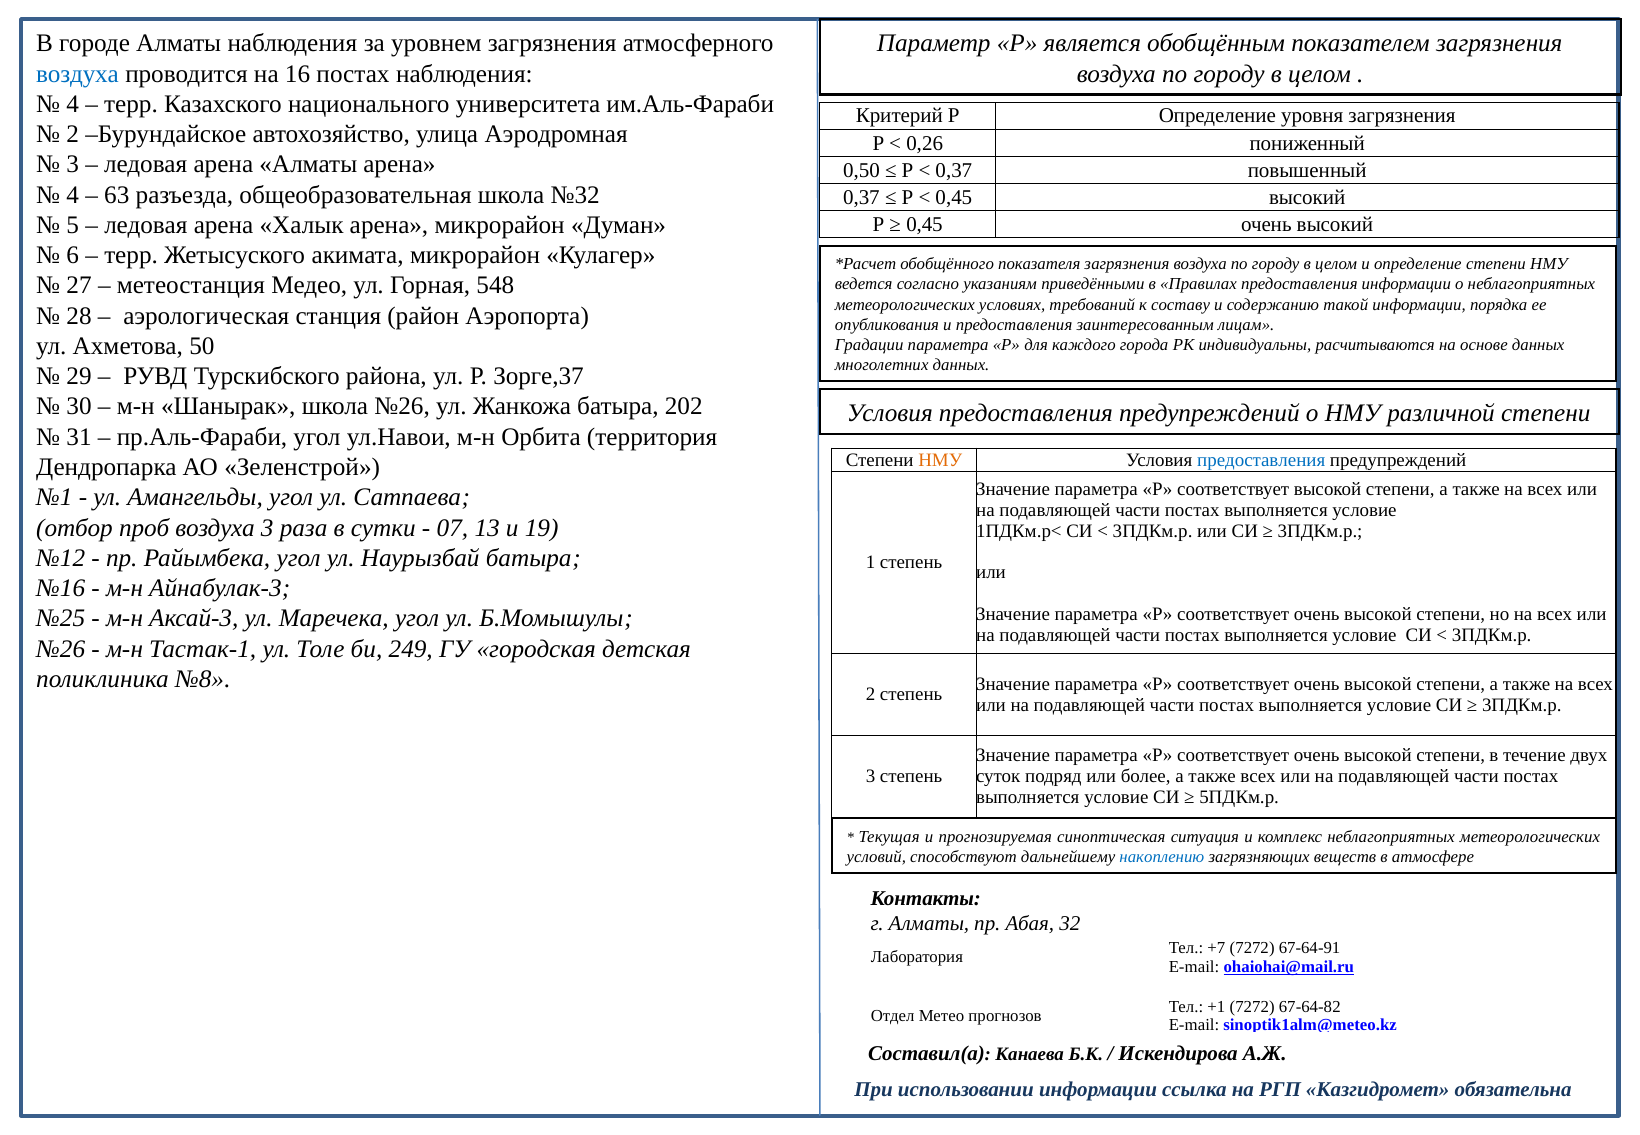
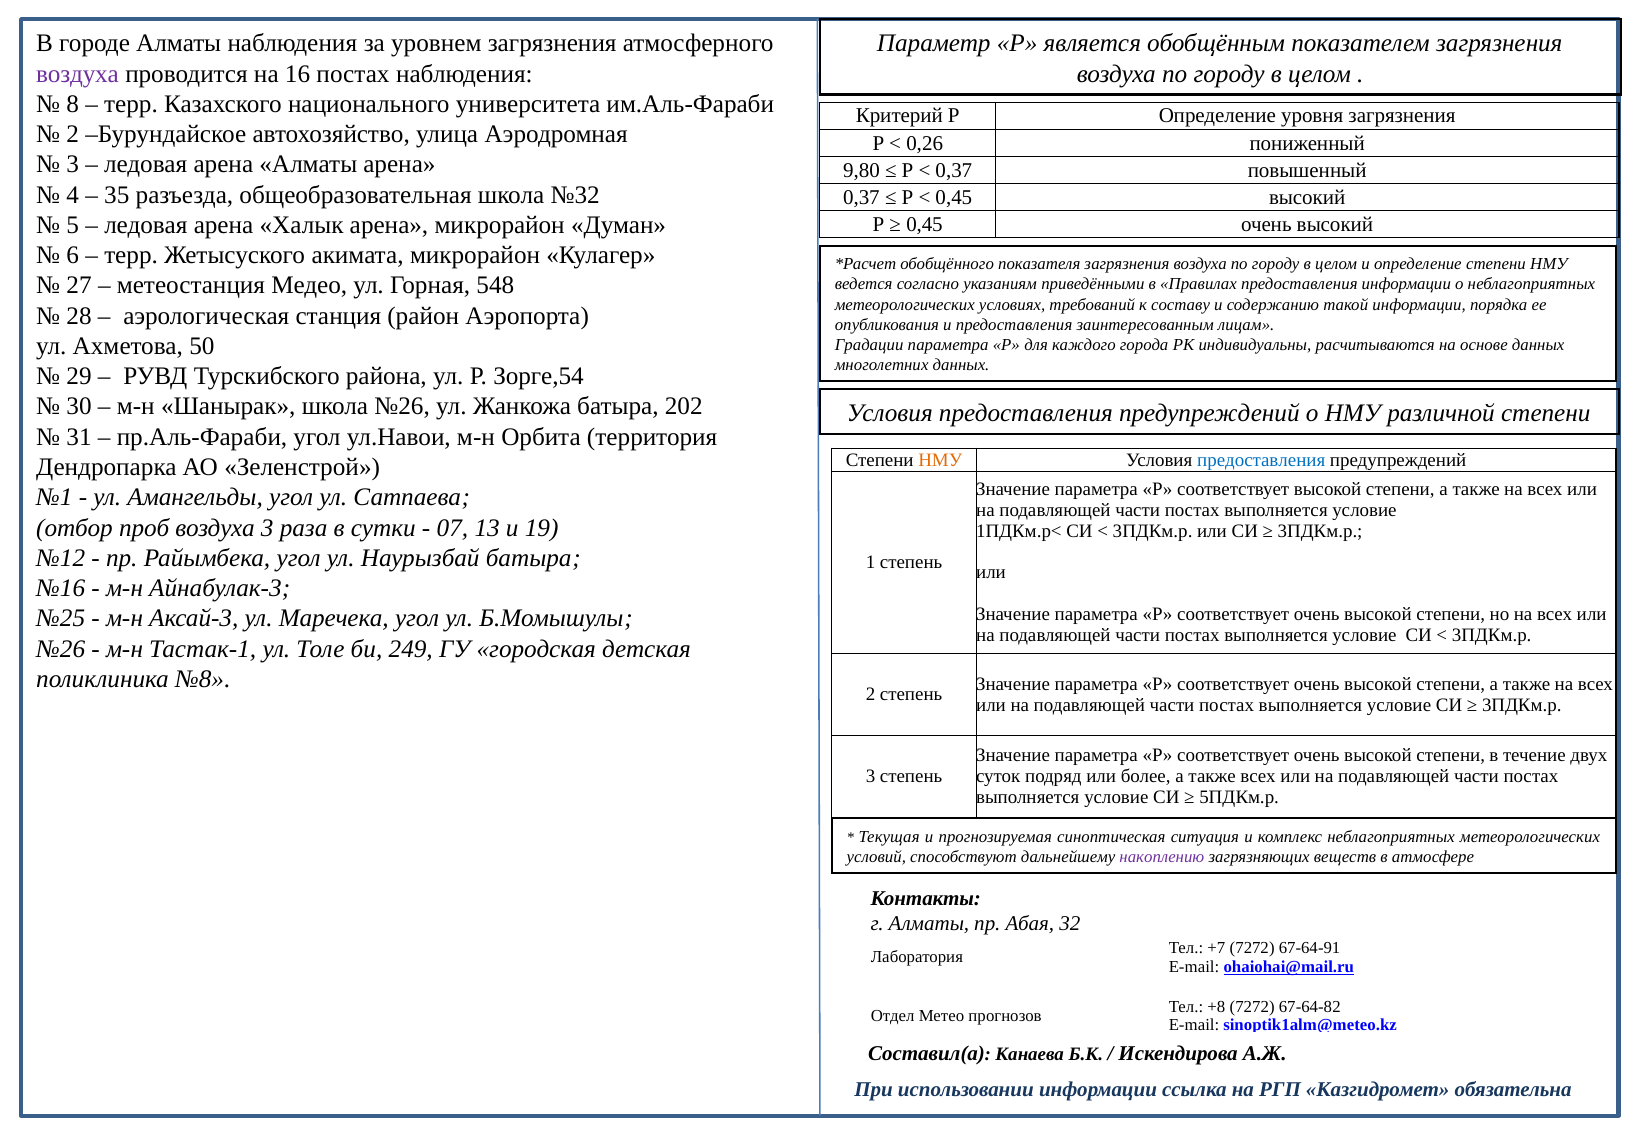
воздуха colour: blue -> purple (77, 74)
4: 4 -> 8 (73, 104)
0,50: 0,50 -> 9,80 (862, 170)
63: 63 -> 35 (117, 195)
Зорге,37: Зорге,37 -> Зорге,54 (538, 377)
накоплению colour: blue -> purple (1162, 857)
+1: +1 -> +8 (1216, 1007)
